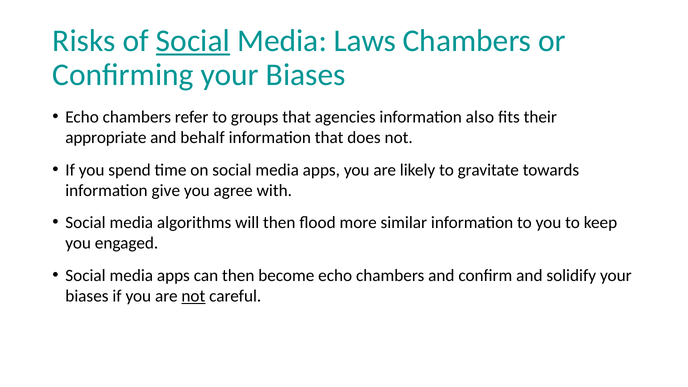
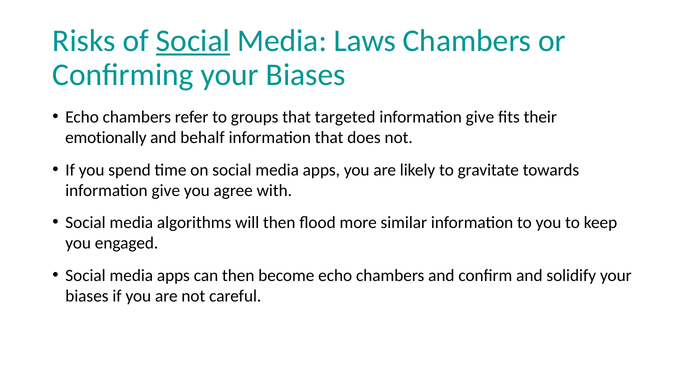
agencies: agencies -> targeted (345, 117)
also: also -> give (480, 117)
appropriate: appropriate -> emotionally (106, 138)
not underline: present -> none (193, 296)
